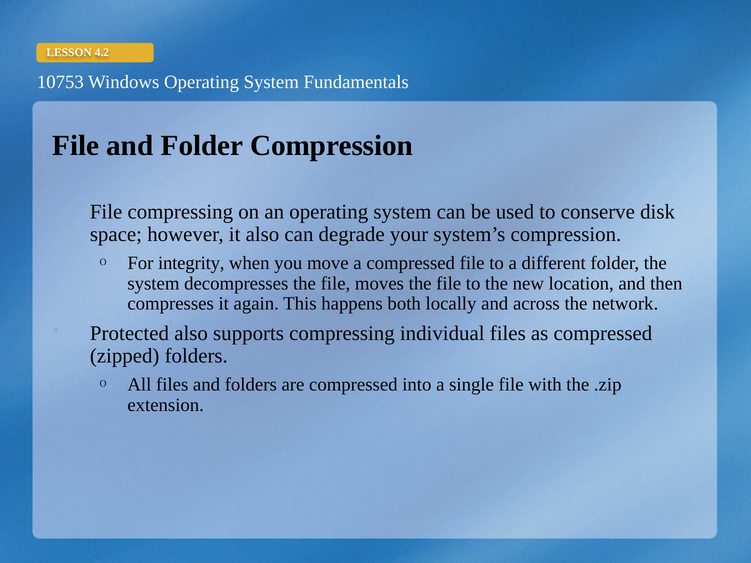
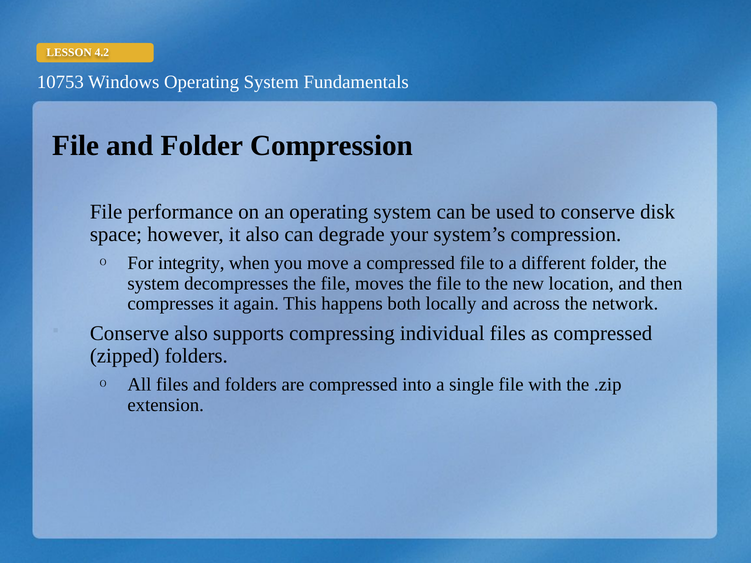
File compressing: compressing -> performance (180, 212)
Protected: Protected -> Conserve (129, 333)
